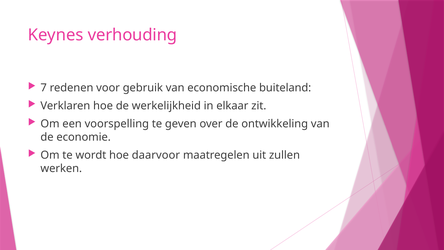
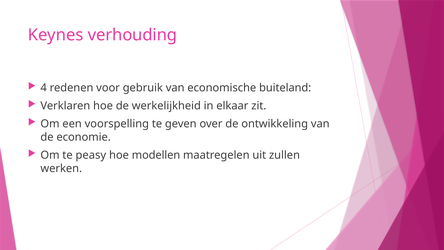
7: 7 -> 4 (44, 88)
wordt: wordt -> peasy (91, 155)
daarvoor: daarvoor -> modellen (156, 155)
